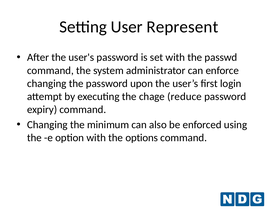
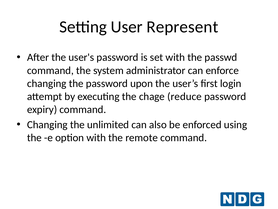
minimum: minimum -> unlimited (108, 124)
options: options -> remote (142, 137)
